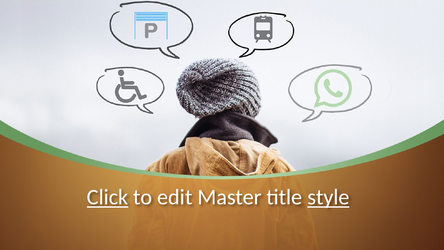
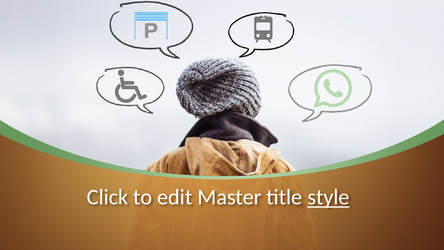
Click underline: present -> none (108, 197)
